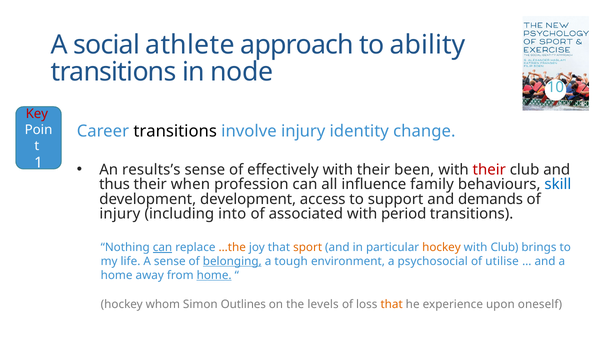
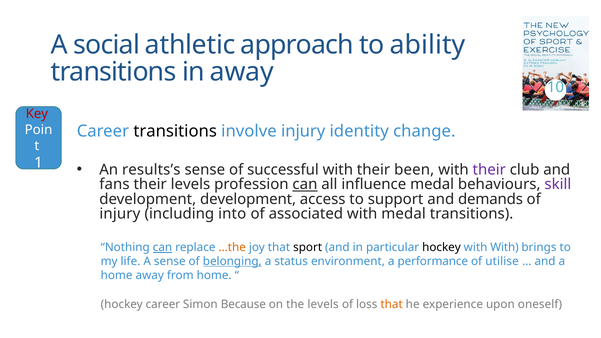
athlete: athlete -> athletic (190, 45)
in node: node -> away (242, 72)
effectively: effectively -> successful (283, 170)
their colour: red -> purple (489, 170)
thus: thus -> fans (114, 185)
their when: when -> levels (191, 185)
can underline: none -> present (305, 185)
influence family: family -> medal (432, 185)
skill colour: blue -> purple (558, 185)
with period: period -> medal (404, 214)
sport colour: orange -> black (308, 247)
hockey colour: orange -> black (441, 247)
with Club: Club -> With (505, 247)
tough: tough -> status (291, 261)
psychosocial: psychosocial -> performance (433, 261)
home underline: present -> none (214, 275)
hockey whom: whom -> career (163, 305)
Outlines: Outlines -> Because (243, 305)
